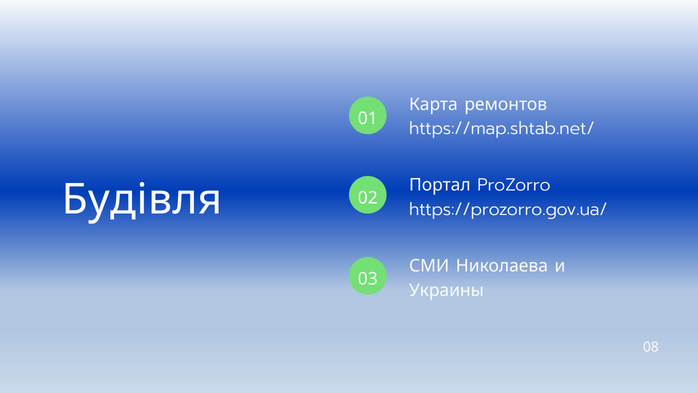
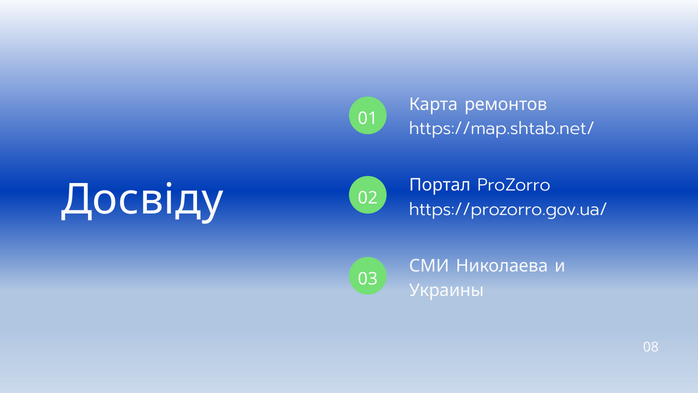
Будівля: Будівля -> Досвіду (142, 199)
